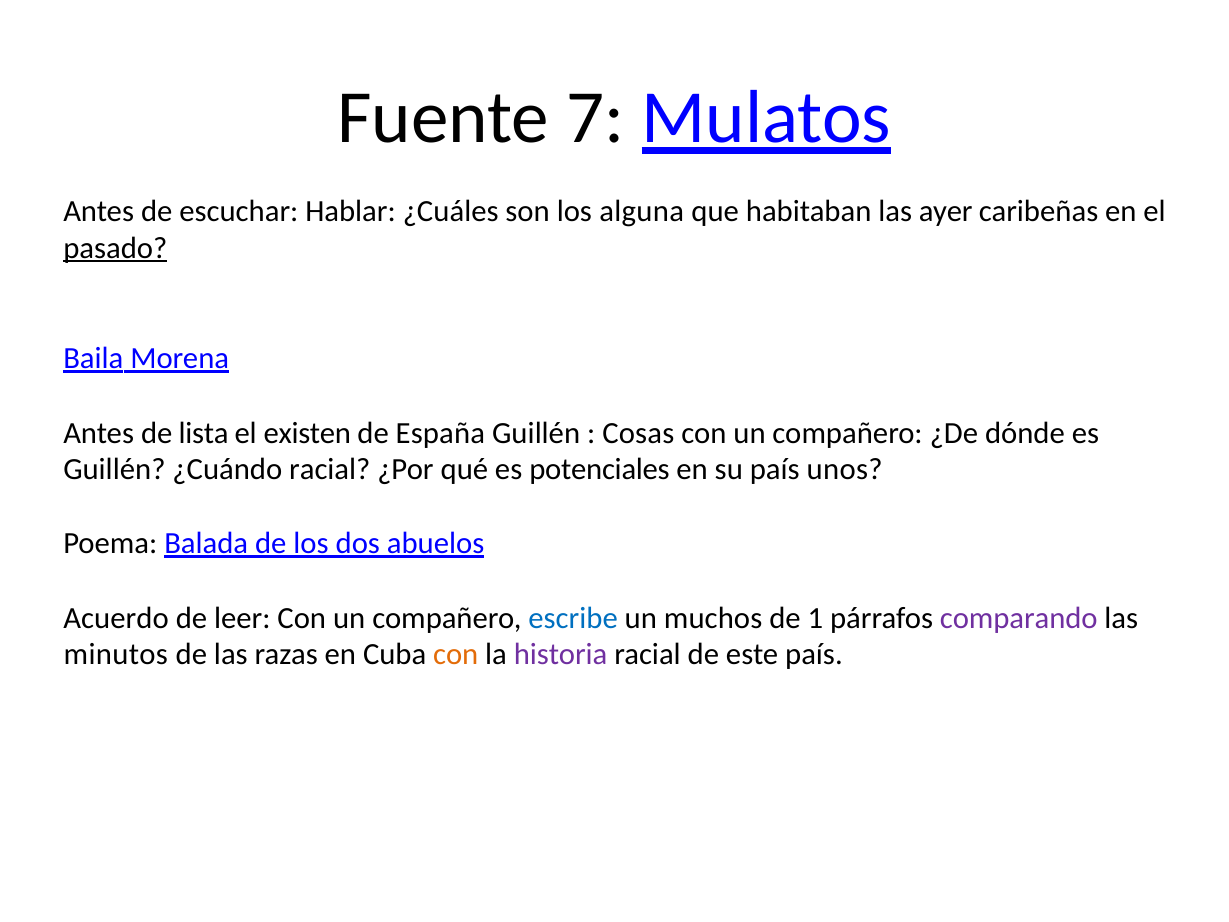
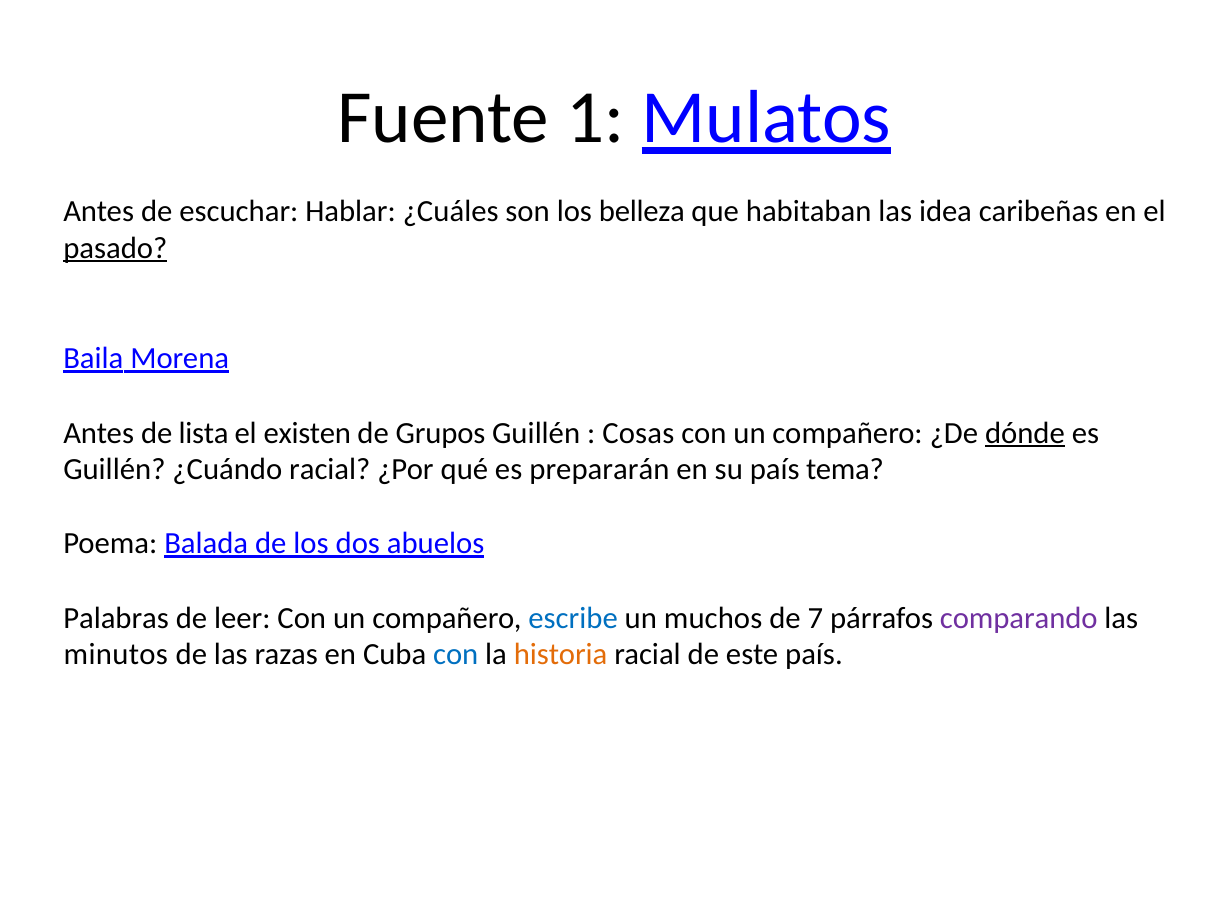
7: 7 -> 1 (595, 118)
alguna: alguna -> belleza (642, 211)
ayer: ayer -> idea (946, 211)
España: España -> Grupos (441, 433)
dónde underline: none -> present (1025, 433)
potenciales: potenciales -> prepararán (599, 470)
unos: unos -> tema (845, 470)
Acuerdo: Acuerdo -> Palabras (116, 618)
1: 1 -> 7 (815, 618)
con colour: orange -> blue (456, 655)
historia colour: purple -> orange (561, 655)
